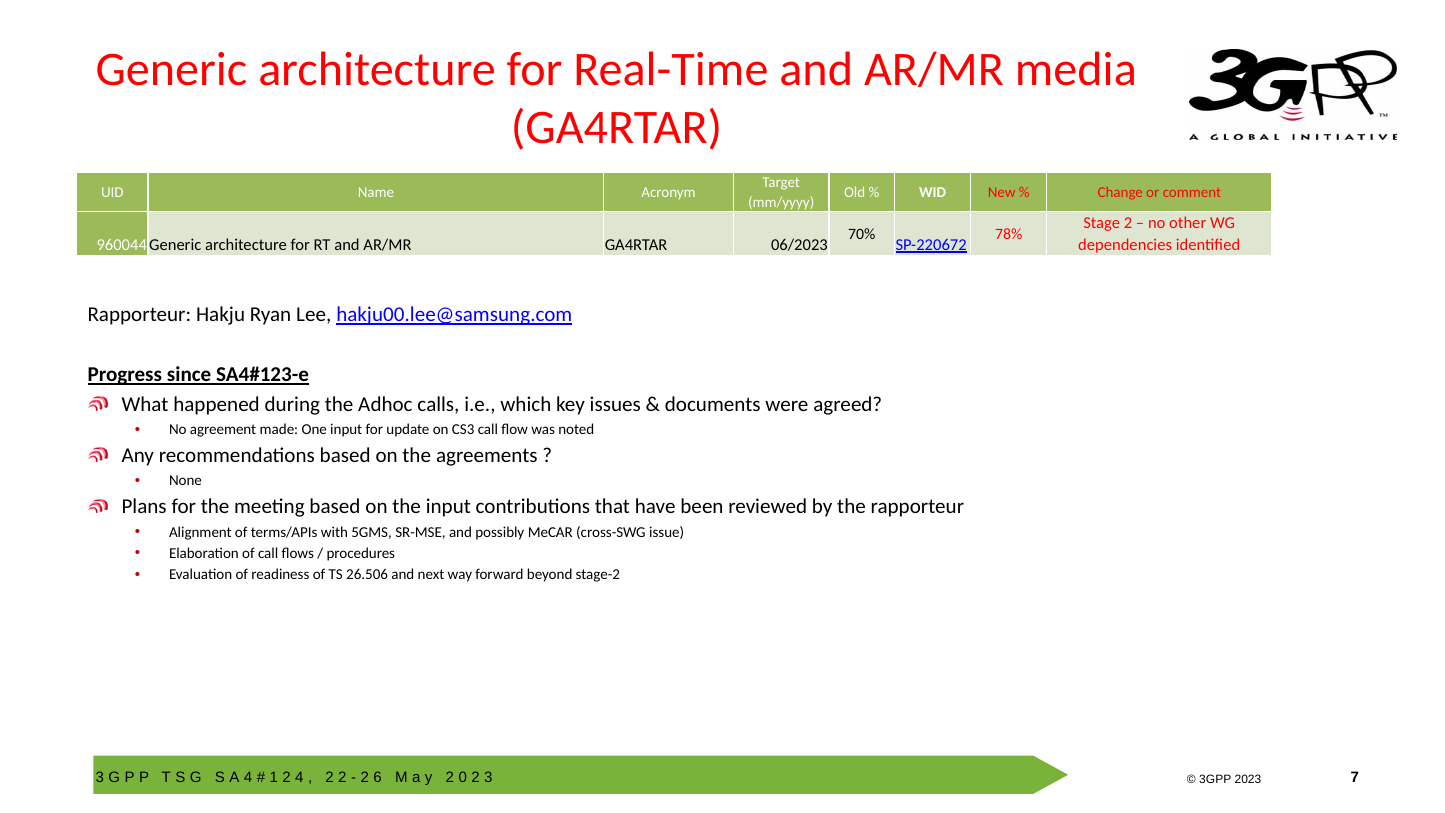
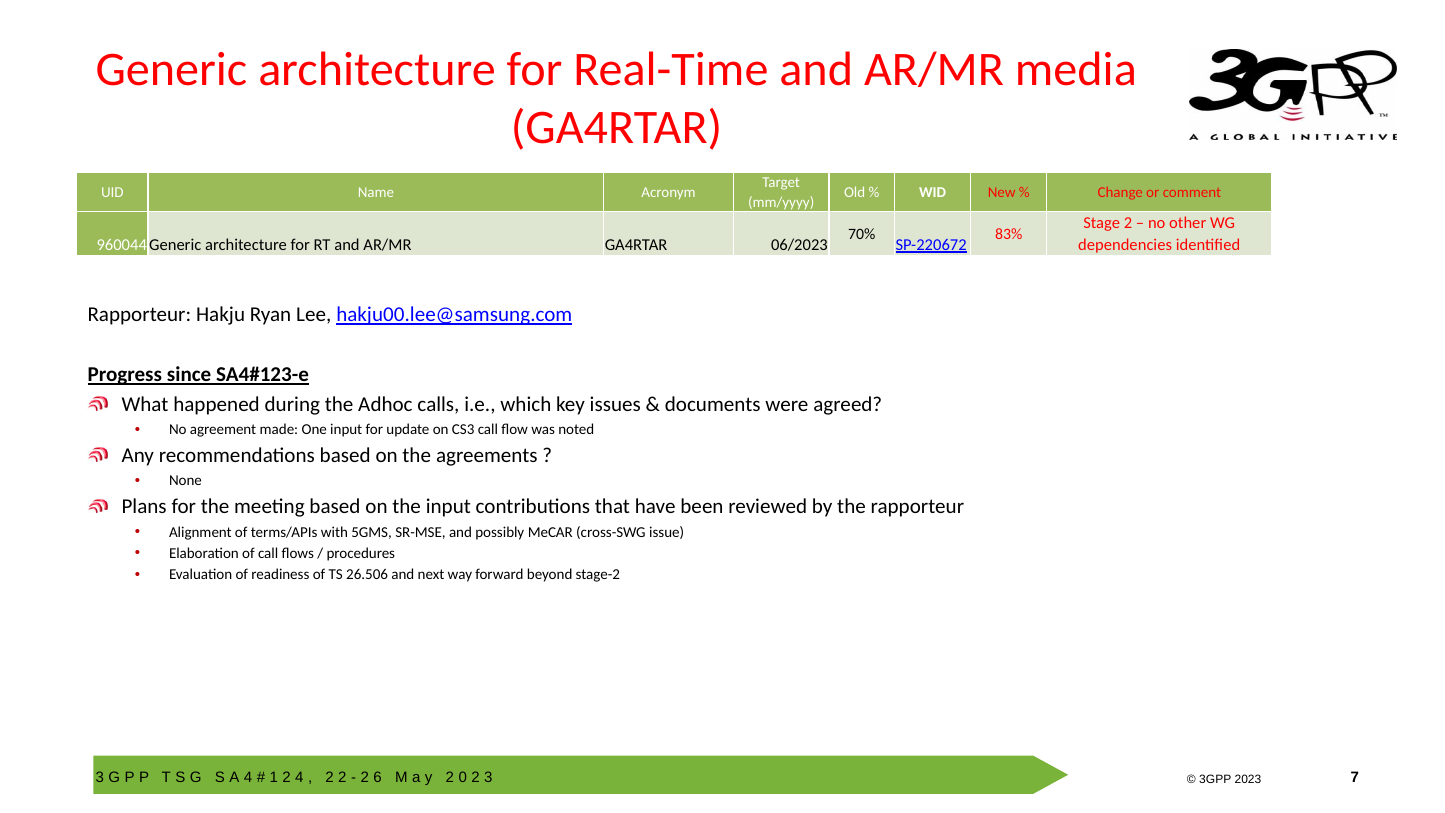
78%: 78% -> 83% (1009, 234)
